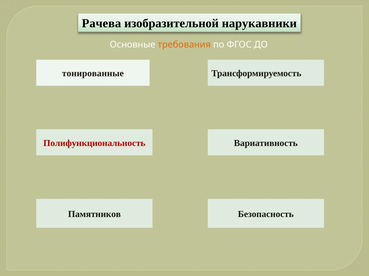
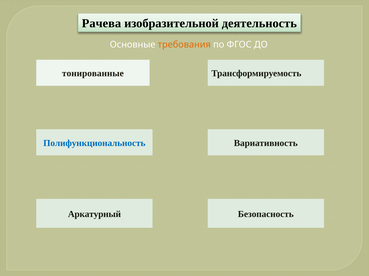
нарукавники: нарукавники -> деятельность (259, 23)
Полифункциональность colour: red -> blue (94, 143)
Памятников: Памятников -> Аркатурный (94, 215)
